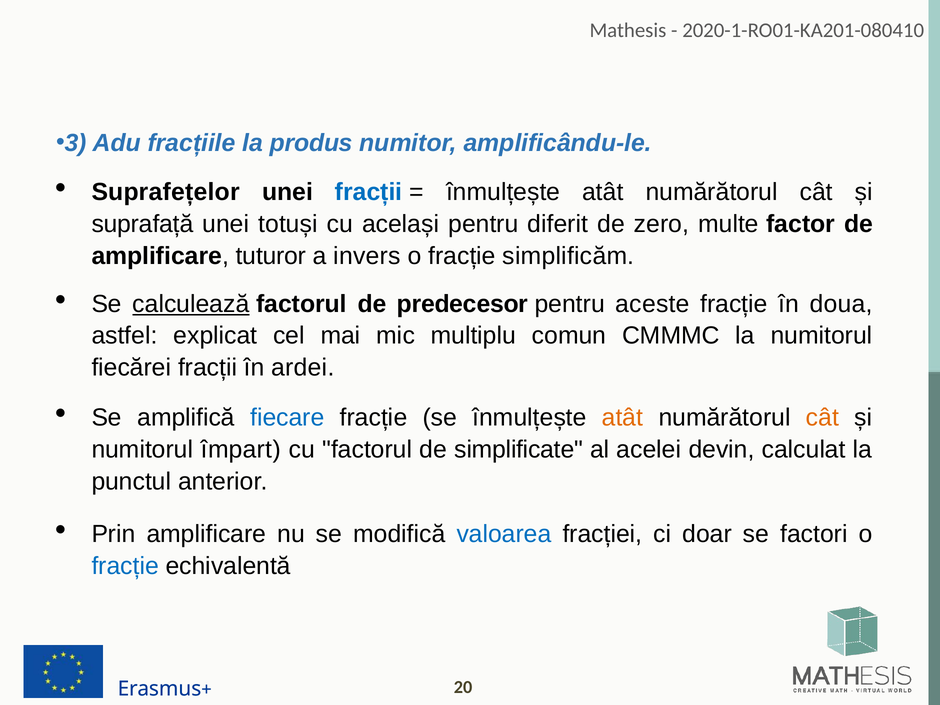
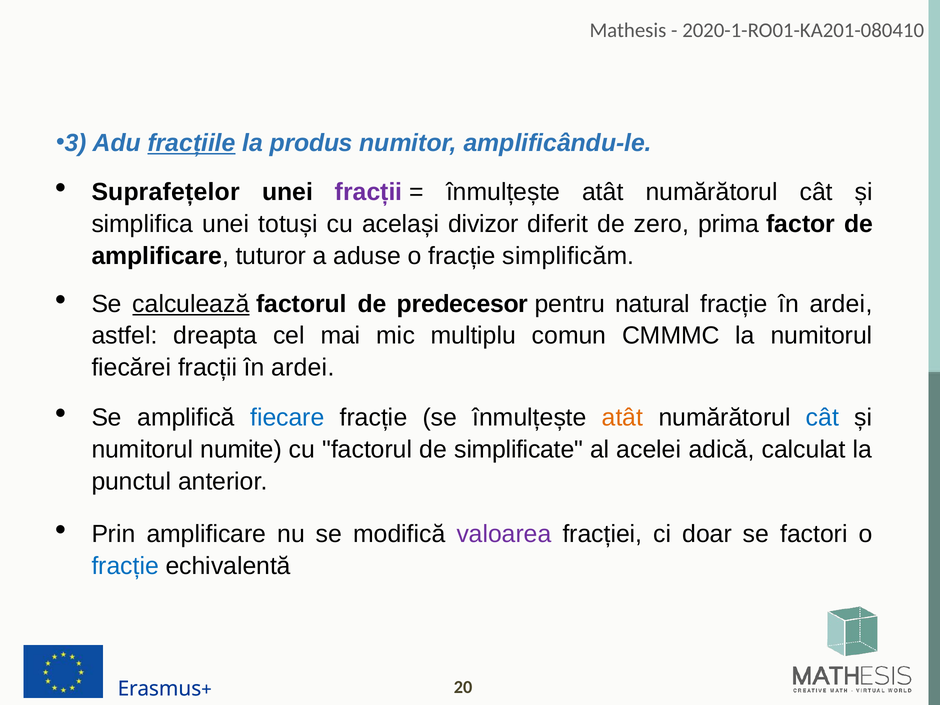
fracțiile underline: none -> present (192, 143)
fracții colour: blue -> purple (369, 192)
suprafață: suprafață -> simplifica (142, 224)
același pentru: pentru -> divizor (483, 224)
multe: multe -> prima (729, 224)
invers: invers -> aduse (367, 256)
aceste: aceste -> natural (653, 304)
fracție în doua: doua -> ardei (841, 304)
explicat: explicat -> dreapta (215, 336)
cât colour: orange -> blue (823, 418)
împart: împart -> numite (241, 450)
devin: devin -> adică (722, 450)
valoarea colour: blue -> purple (504, 534)
